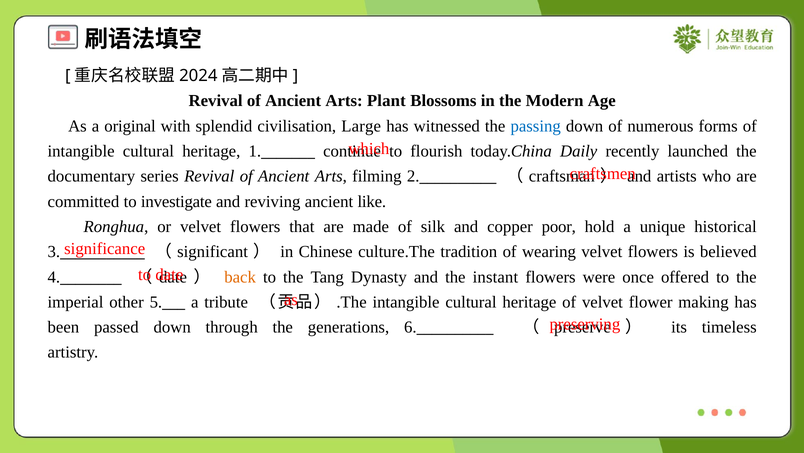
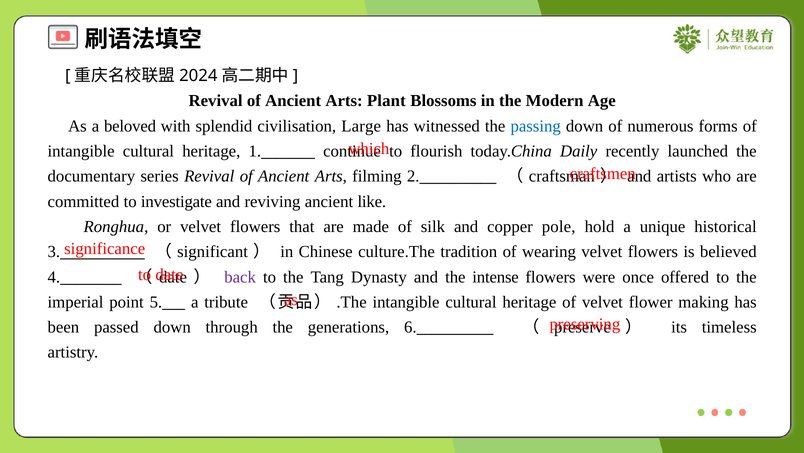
original: original -> beloved (130, 126)
poor: poor -> pole (559, 226)
back colour: orange -> purple (240, 276)
instant: instant -> intense (496, 276)
other: other -> point (127, 302)
